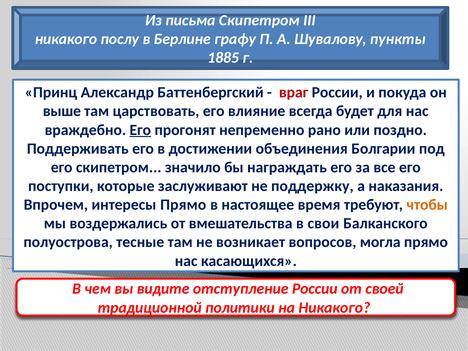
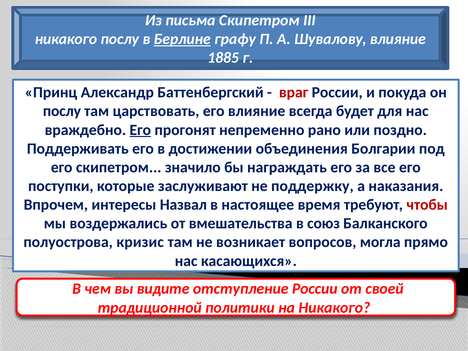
Берлине underline: none -> present (182, 39)
Шувалову пункты: пункты -> влияние (398, 39)
выше: выше -> послу (62, 111)
интересы Прямо: Прямо -> Назвал (183, 205)
чтобы colour: orange -> red (427, 205)
свои: свои -> союз (324, 223)
тесные: тесные -> кризис (140, 242)
